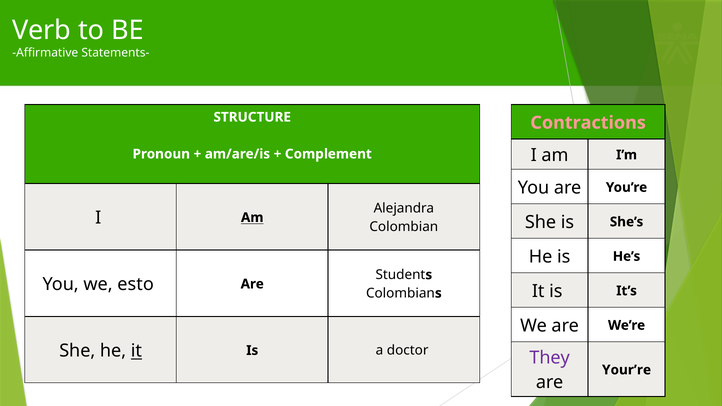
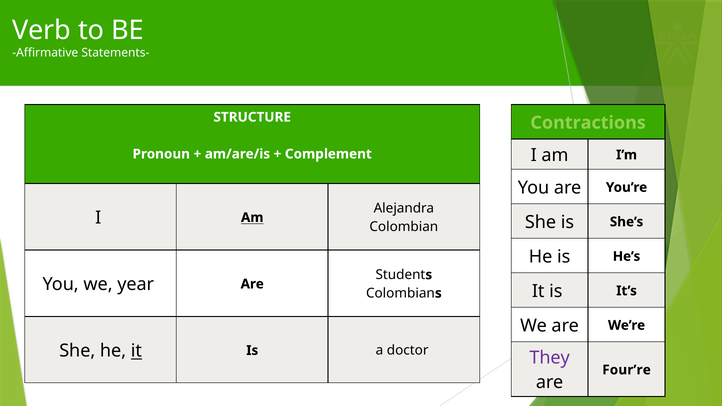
Contractions colour: pink -> light green (588, 123)
esto: esto -> year (136, 284)
Your’re: Your’re -> Four’re (626, 370)
